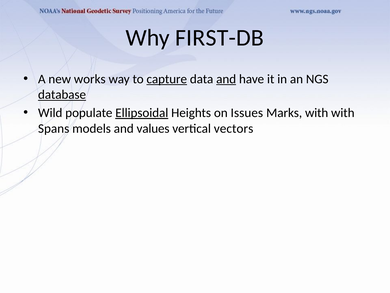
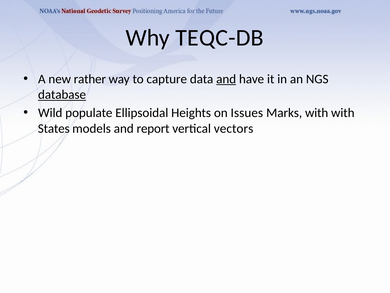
FIRST-DB: FIRST-DB -> TEQC-DB (219, 38)
works: works -> rather (90, 79)
capture underline: present -> none (167, 79)
Ellipsoidal underline: present -> none (142, 113)
Spans: Spans -> States (54, 128)
values: values -> report (153, 128)
